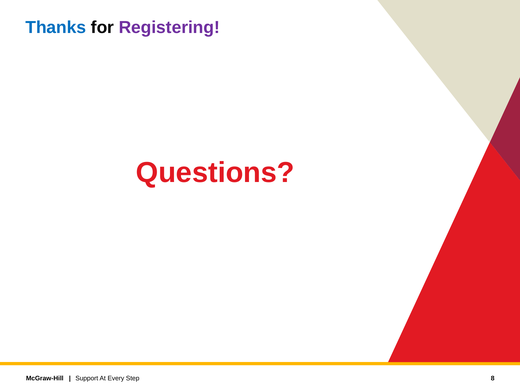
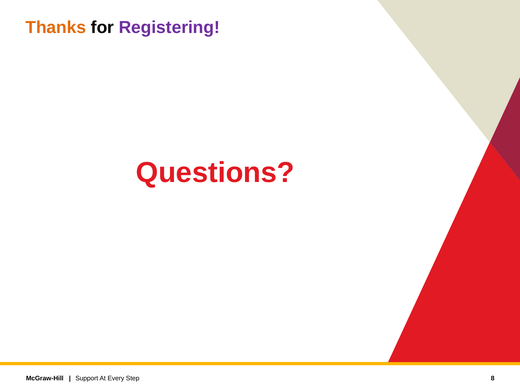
Thanks colour: blue -> orange (56, 27)
